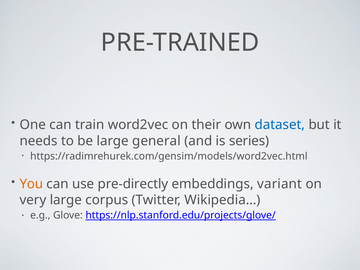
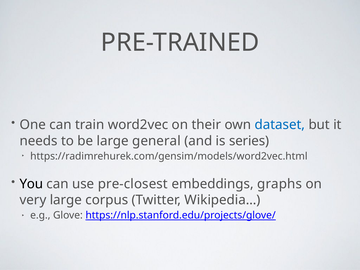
You colour: orange -> black (31, 184)
pre-directly: pre-directly -> pre-closest (133, 184)
variant: variant -> graphs (280, 184)
